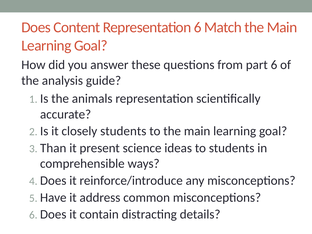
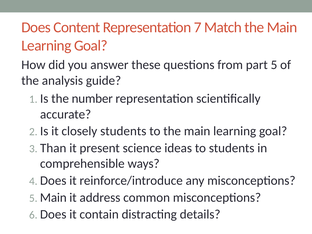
Representation 6: 6 -> 7 (198, 27)
part 6: 6 -> 5 (274, 65)
animals: animals -> number (92, 99)
Have: Have -> Main (53, 197)
